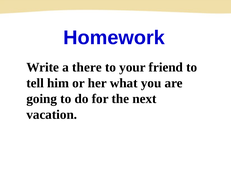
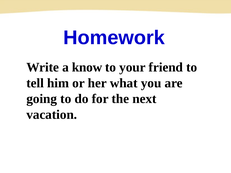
there: there -> know (87, 67)
